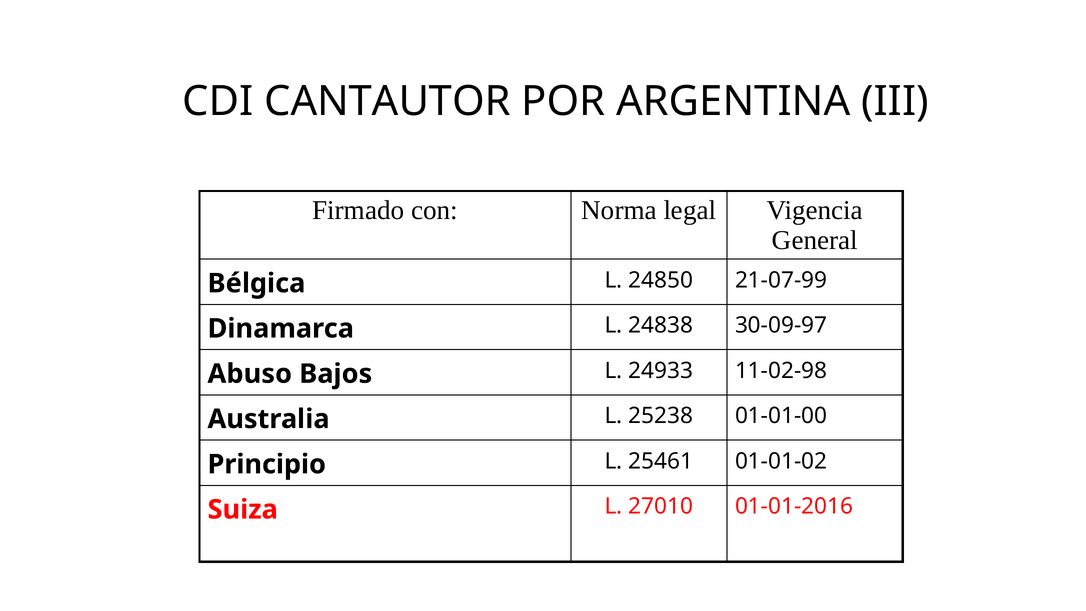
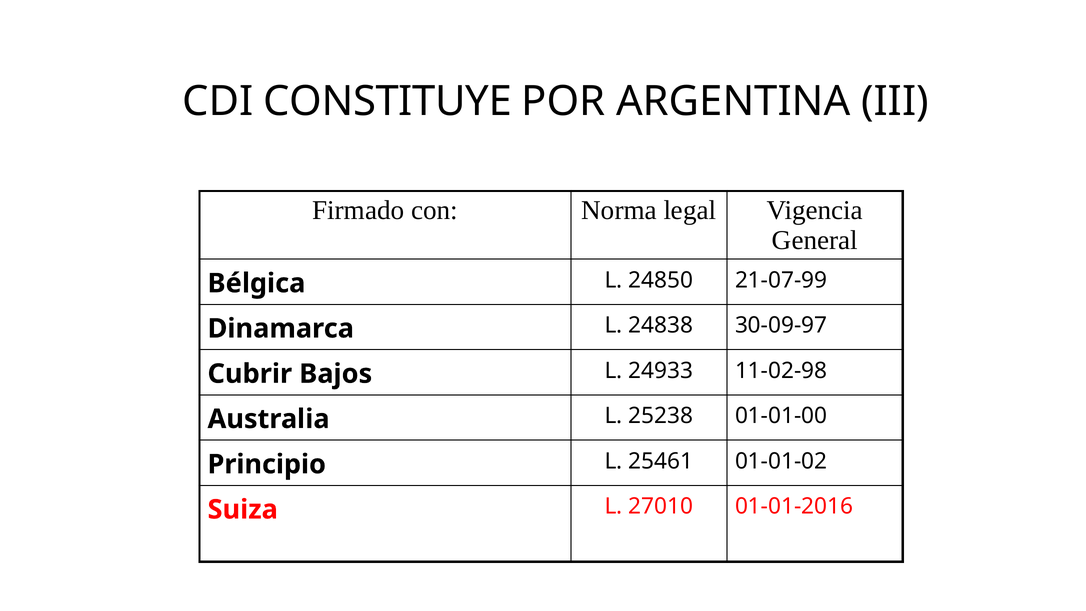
CANTAUTOR: CANTAUTOR -> CONSTITUYE (388, 102)
Abuso: Abuso -> Cubrir (250, 374)
